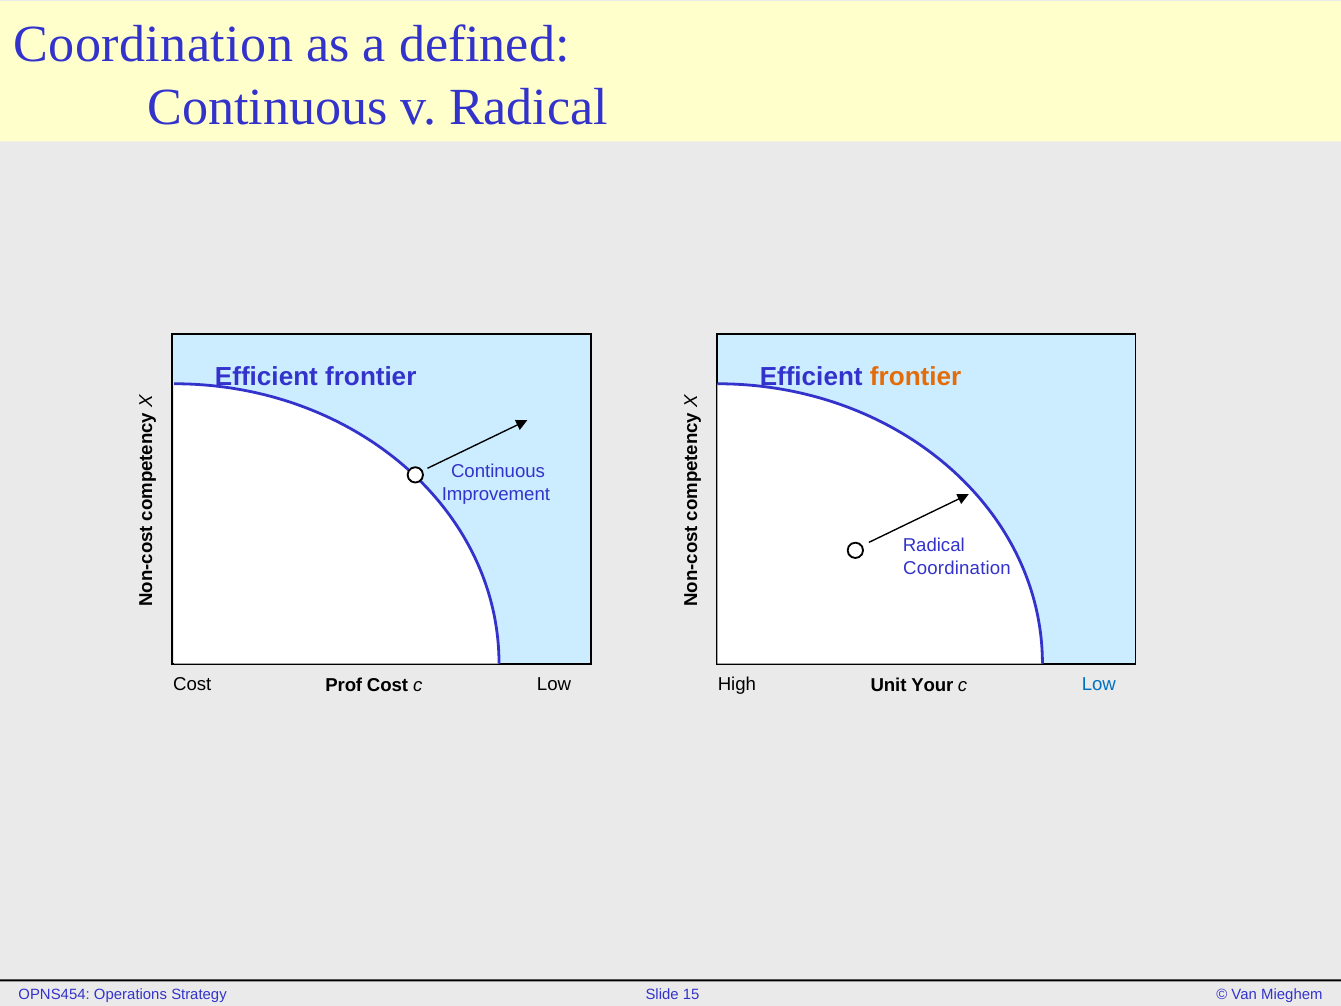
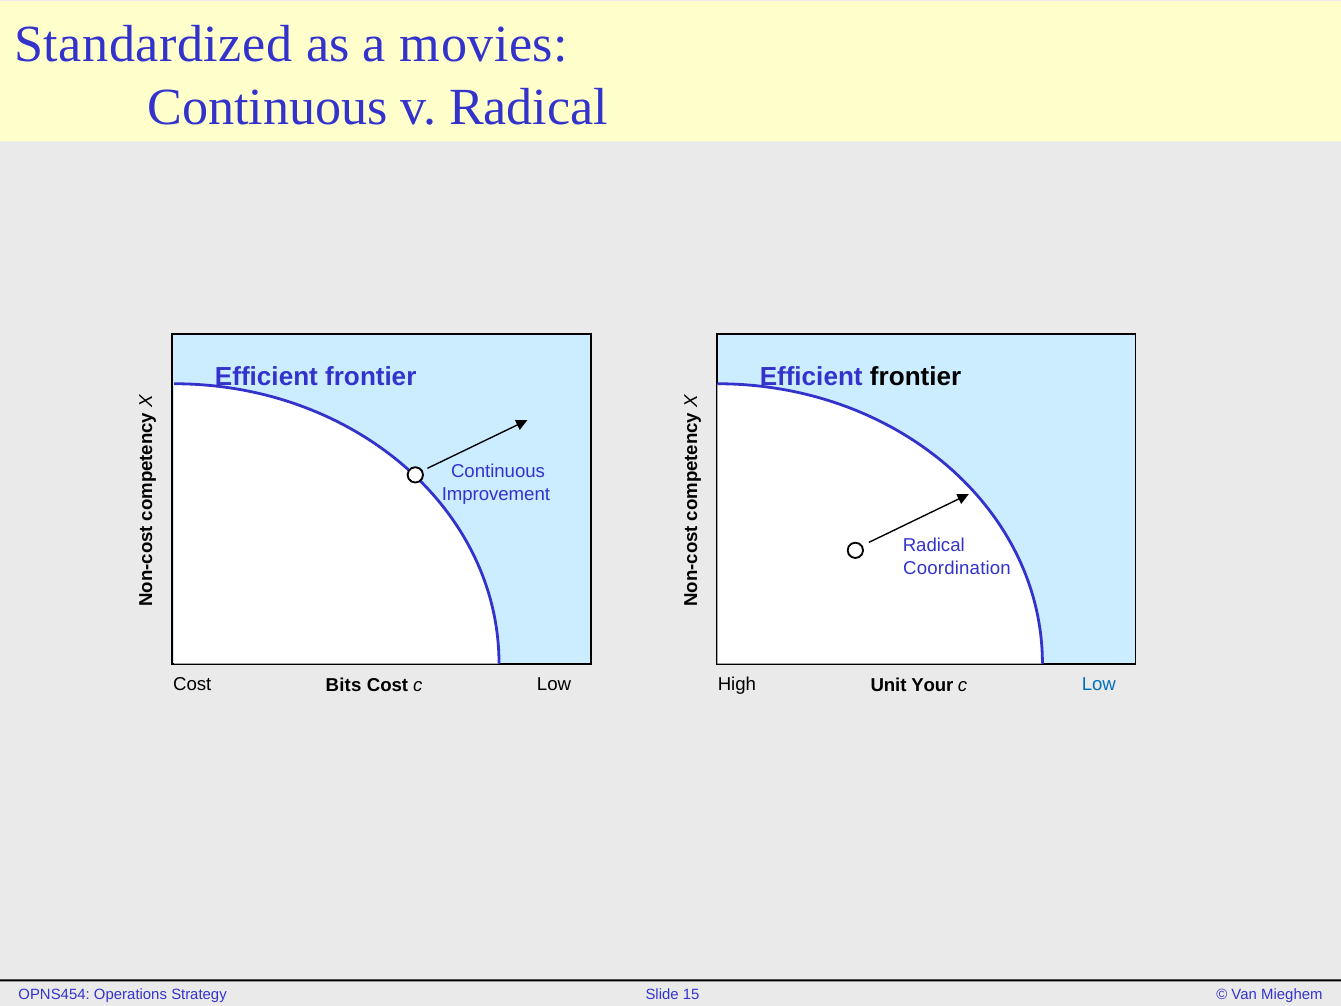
Coordination: Coordination -> Standardized (153, 44)
defined: defined -> movies (484, 44)
frontier colour: orange -> black (916, 377)
Prof: Prof -> Bits (344, 685)
